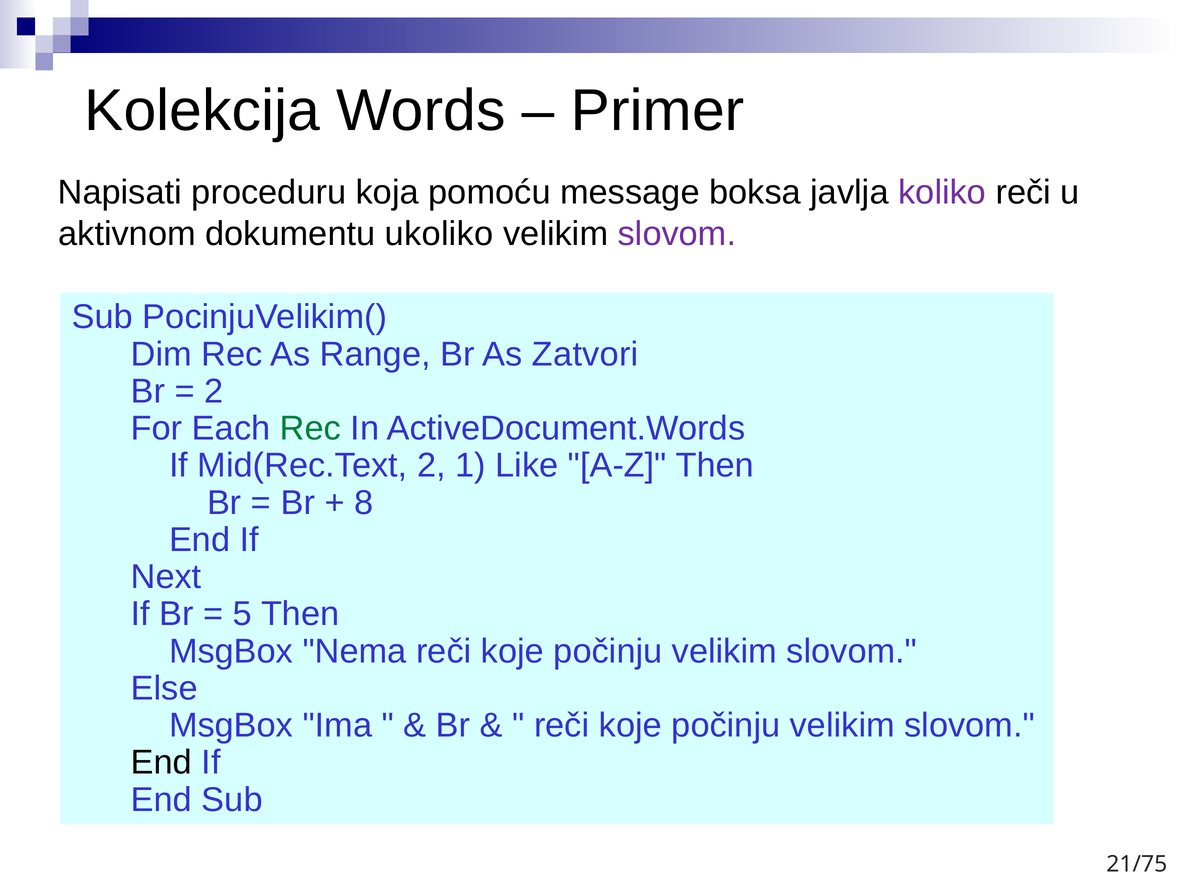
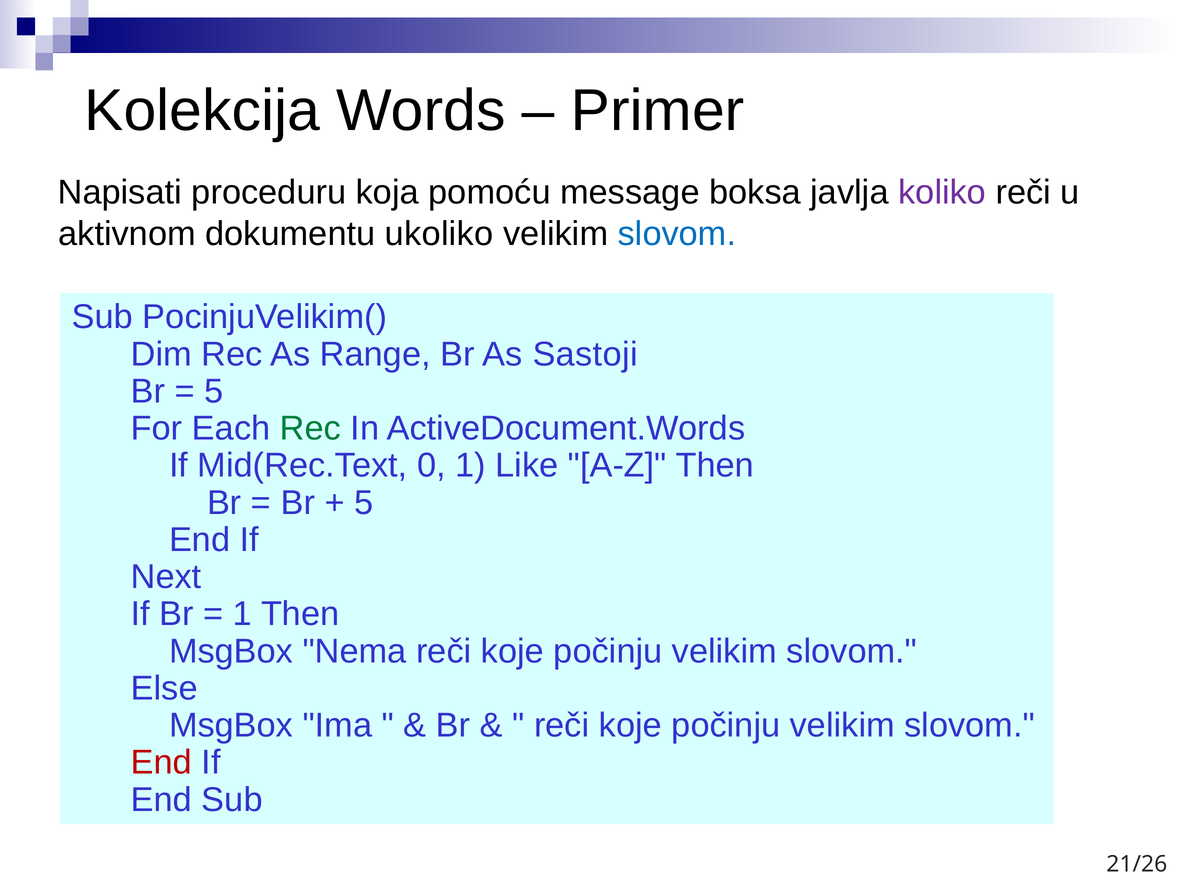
slovom colour: purple -> blue (677, 234)
Zatvori: Zatvori -> Sastoji (585, 354)
2: 2 -> 5 (214, 391)
Mid(Rec.Text 2: 2 -> 0 (431, 466)
8: 8 -> 5 (364, 503)
5: 5 -> 1 (242, 614)
End colour: black -> red (161, 763)
21/75: 21/75 -> 21/26 (1137, 864)
